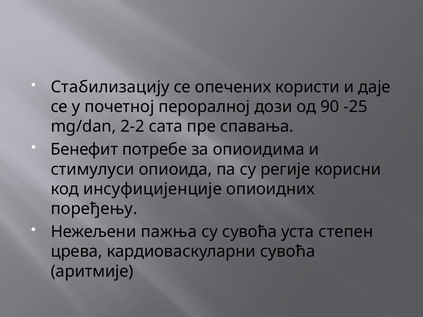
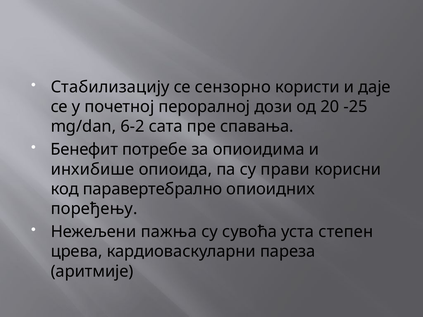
опечених: опечених -> сензорно (233, 87)
90: 90 -> 20 (330, 107)
2-2: 2-2 -> 6-2 (132, 127)
стимулуси: стимулуси -> инхибише (93, 169)
регије: регије -> прави (285, 169)
инсуфицијенције: инсуфицијенције -> паравертебрално (153, 189)
кардиоваскуларни сувоћа: сувоћа -> пареза (288, 252)
